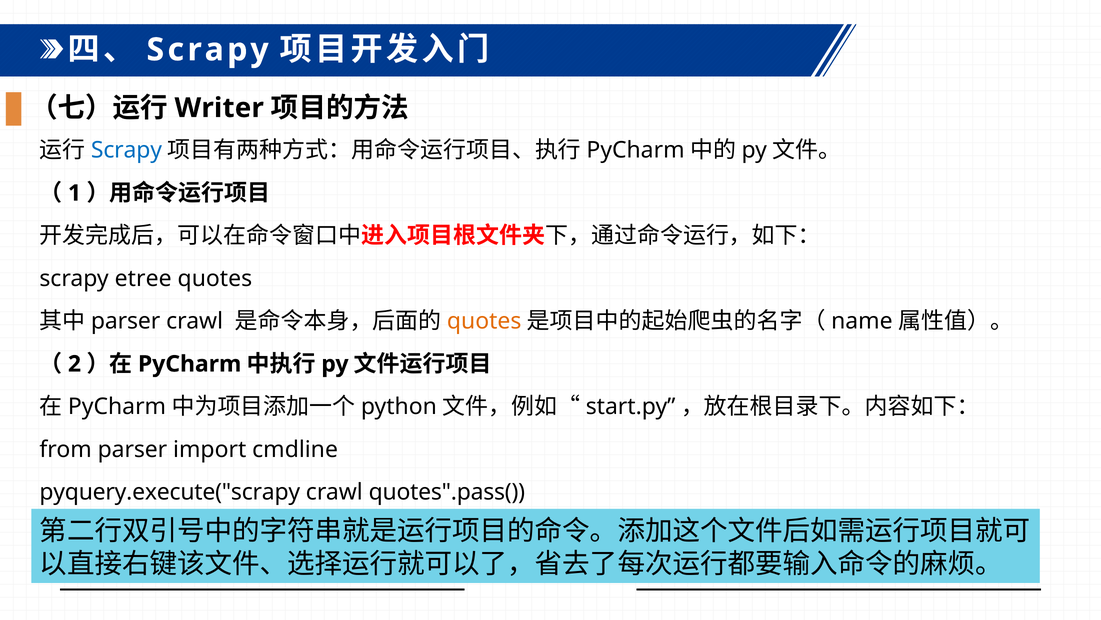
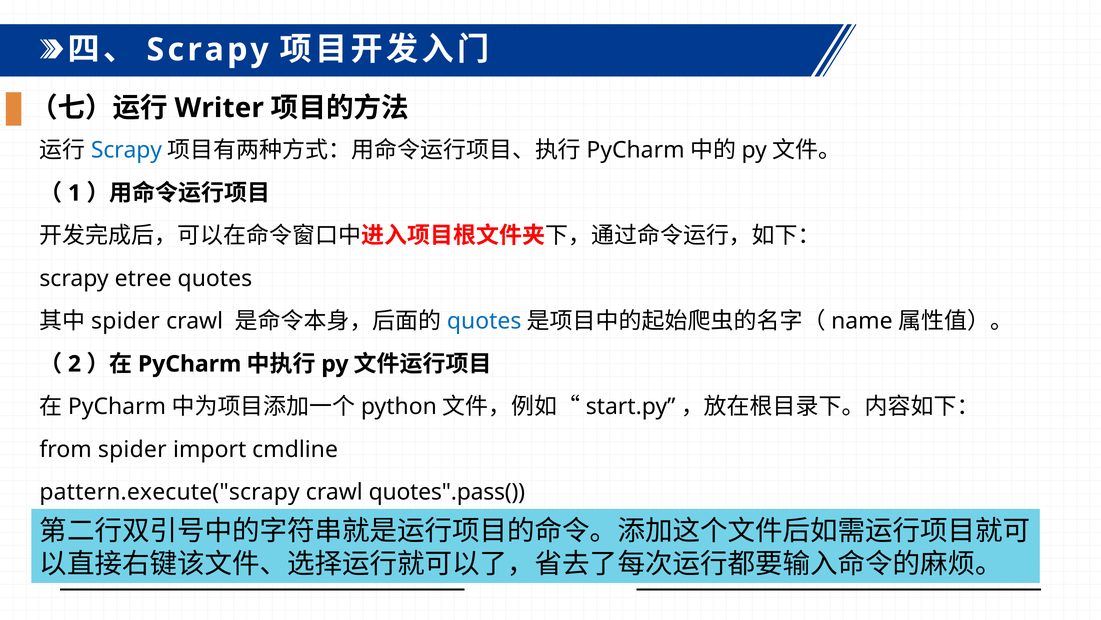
parser: parser -> spider (125, 321)
quotes colour: orange -> blue (484, 321)
from parser: parser -> spider (132, 449)
pyquery.execute("scrapy: pyquery.execute("scrapy -> pattern.execute("scrapy (170, 492)
